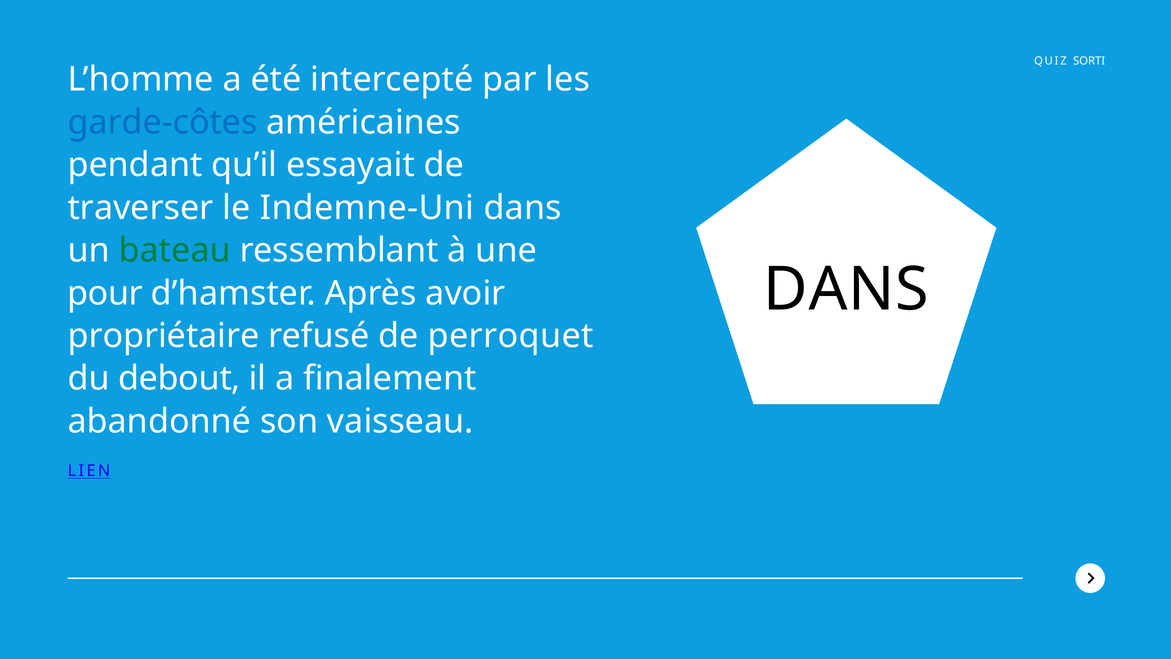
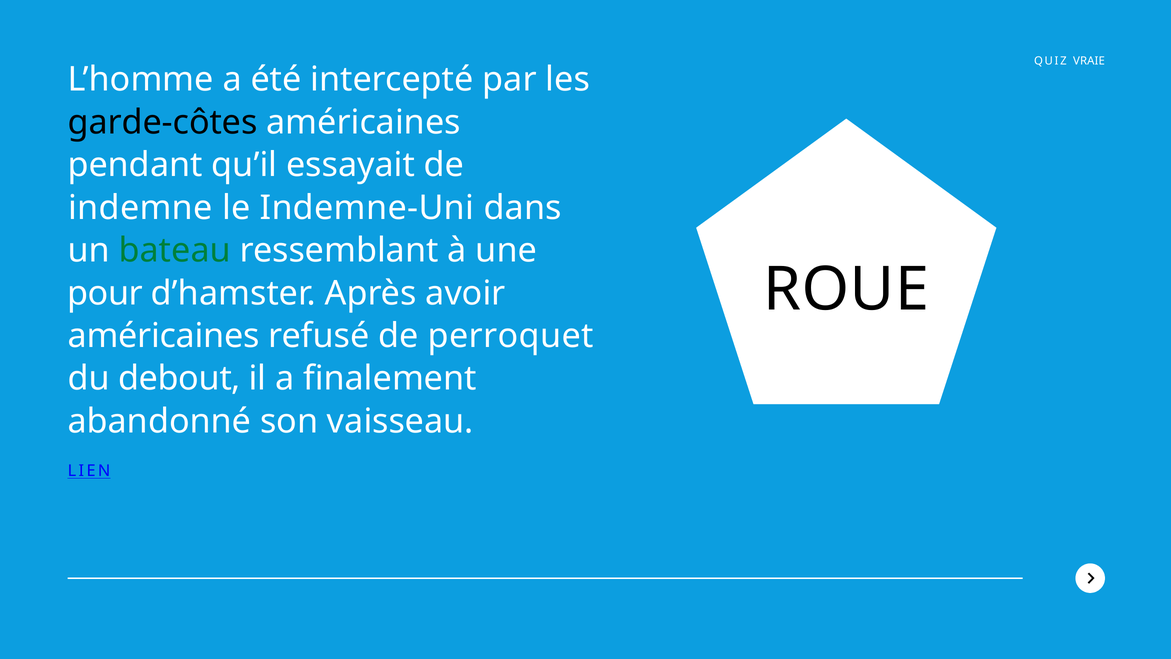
SORTI: SORTI -> VRAIE (1089, 61)
garde-côtes colour: blue -> black (163, 122)
traverser: traverser -> indemne (140, 208)
DANS: DANS -> ROUE (846, 290)
propriétaire: propriétaire -> américaines (164, 336)
